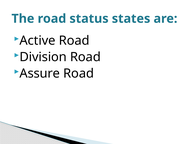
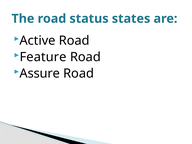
Division: Division -> Feature (43, 57)
